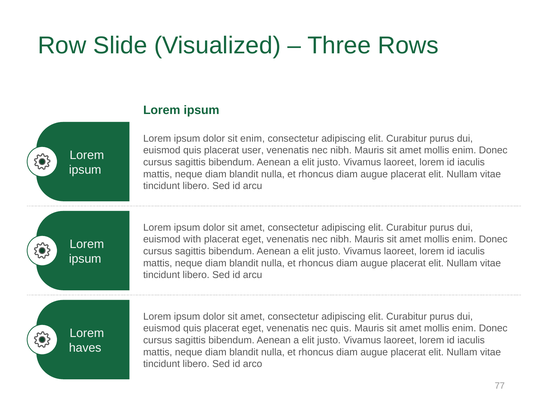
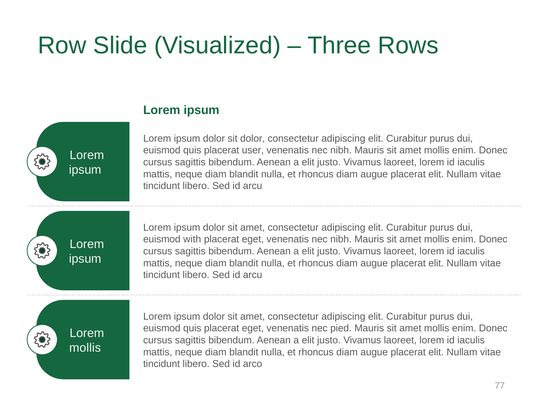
sit enim: enim -> dolor (253, 138)
nec quis: quis -> pied (341, 328)
haves: haves -> mollis (85, 348)
